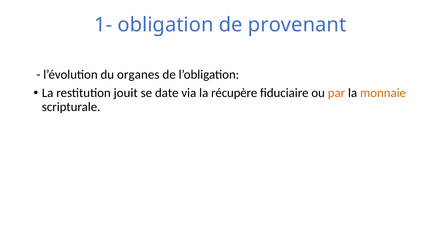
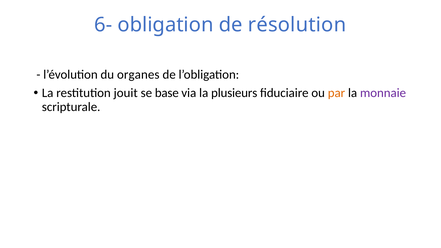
1-: 1- -> 6- (103, 25)
provenant: provenant -> résolution (297, 25)
date: date -> base (167, 93)
récupère: récupère -> plusieurs (234, 93)
monnaie colour: orange -> purple (383, 93)
